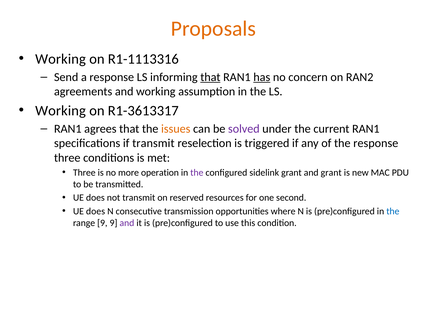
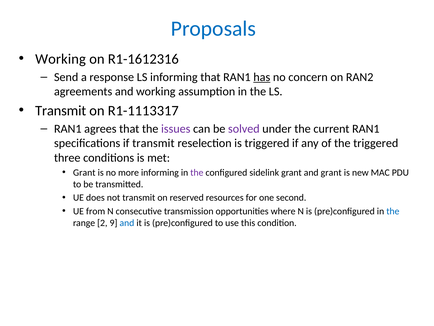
Proposals colour: orange -> blue (213, 29)
R1-1113316: R1-1113316 -> R1-1612316 (143, 59)
that underline: present -> none (210, 77)
Working: Working -> Transmit (61, 110)
R1-3613317: R1-3613317 -> R1-1113317 (143, 110)
issues colour: orange -> purple (176, 129)
the response: response -> triggered (376, 143)
Three: Three -> Grant (84, 172)
more operation: operation -> informing (160, 172)
does: does -> from (96, 211)
range 9: 9 -> 2 (102, 222)
and colour: purple -> blue (127, 222)
